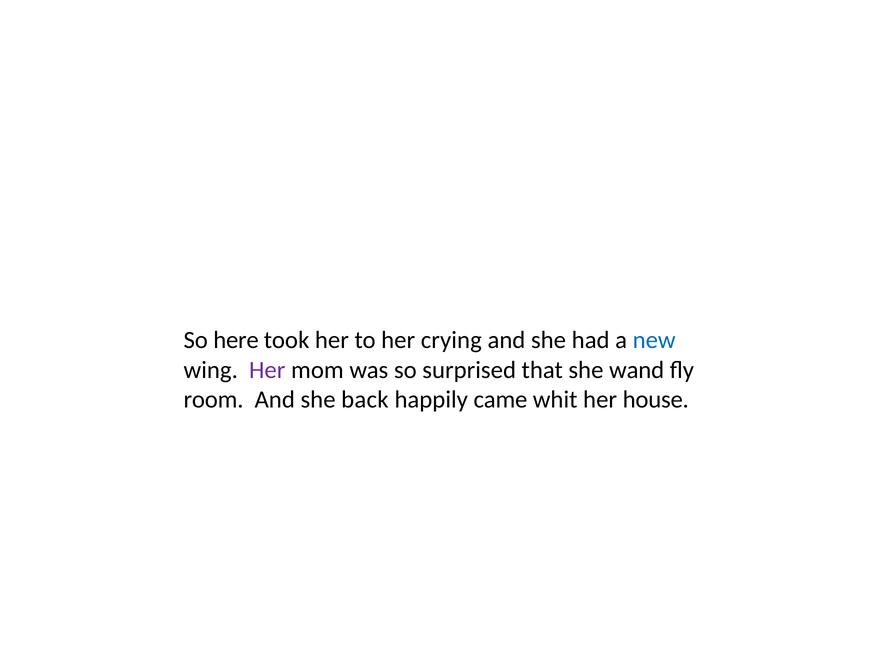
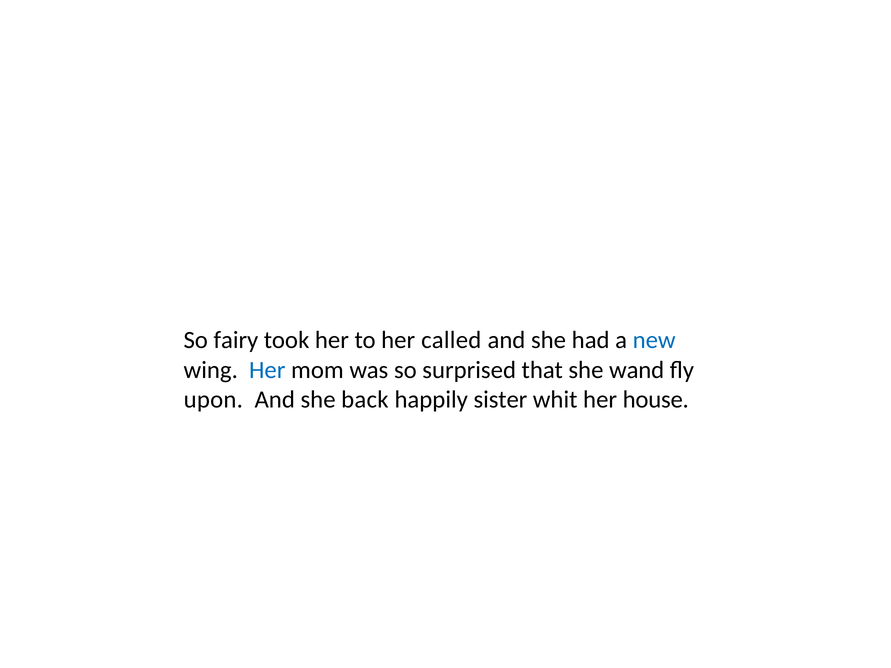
here: here -> fairy (236, 340)
crying: crying -> called (451, 340)
Her colour: purple -> blue (267, 370)
room: room -> upon (213, 400)
came: came -> sister (500, 400)
